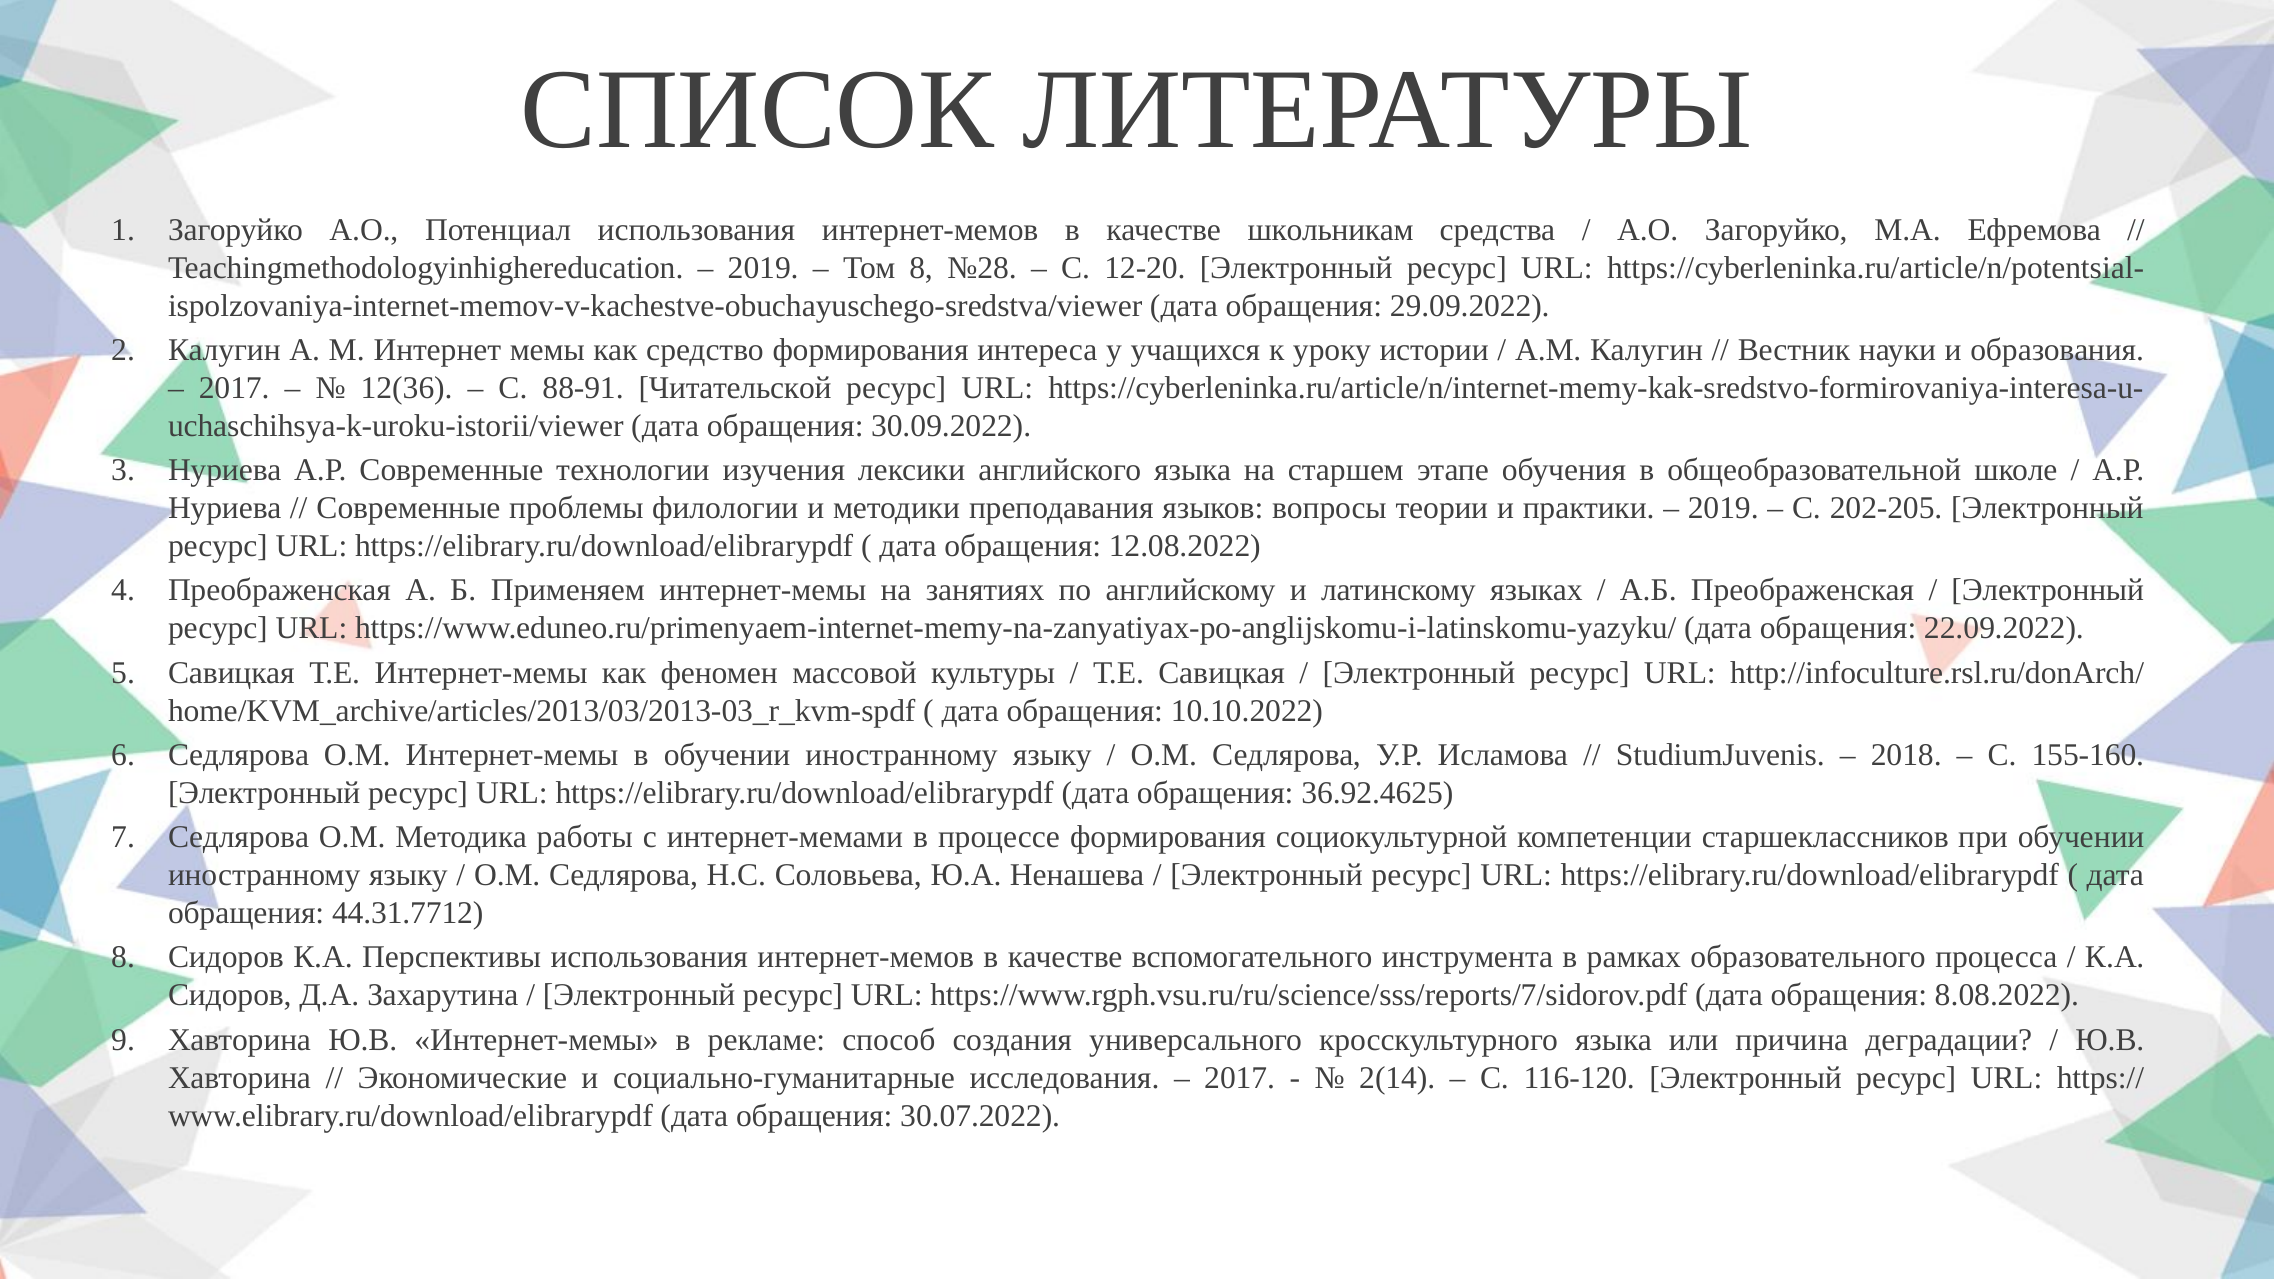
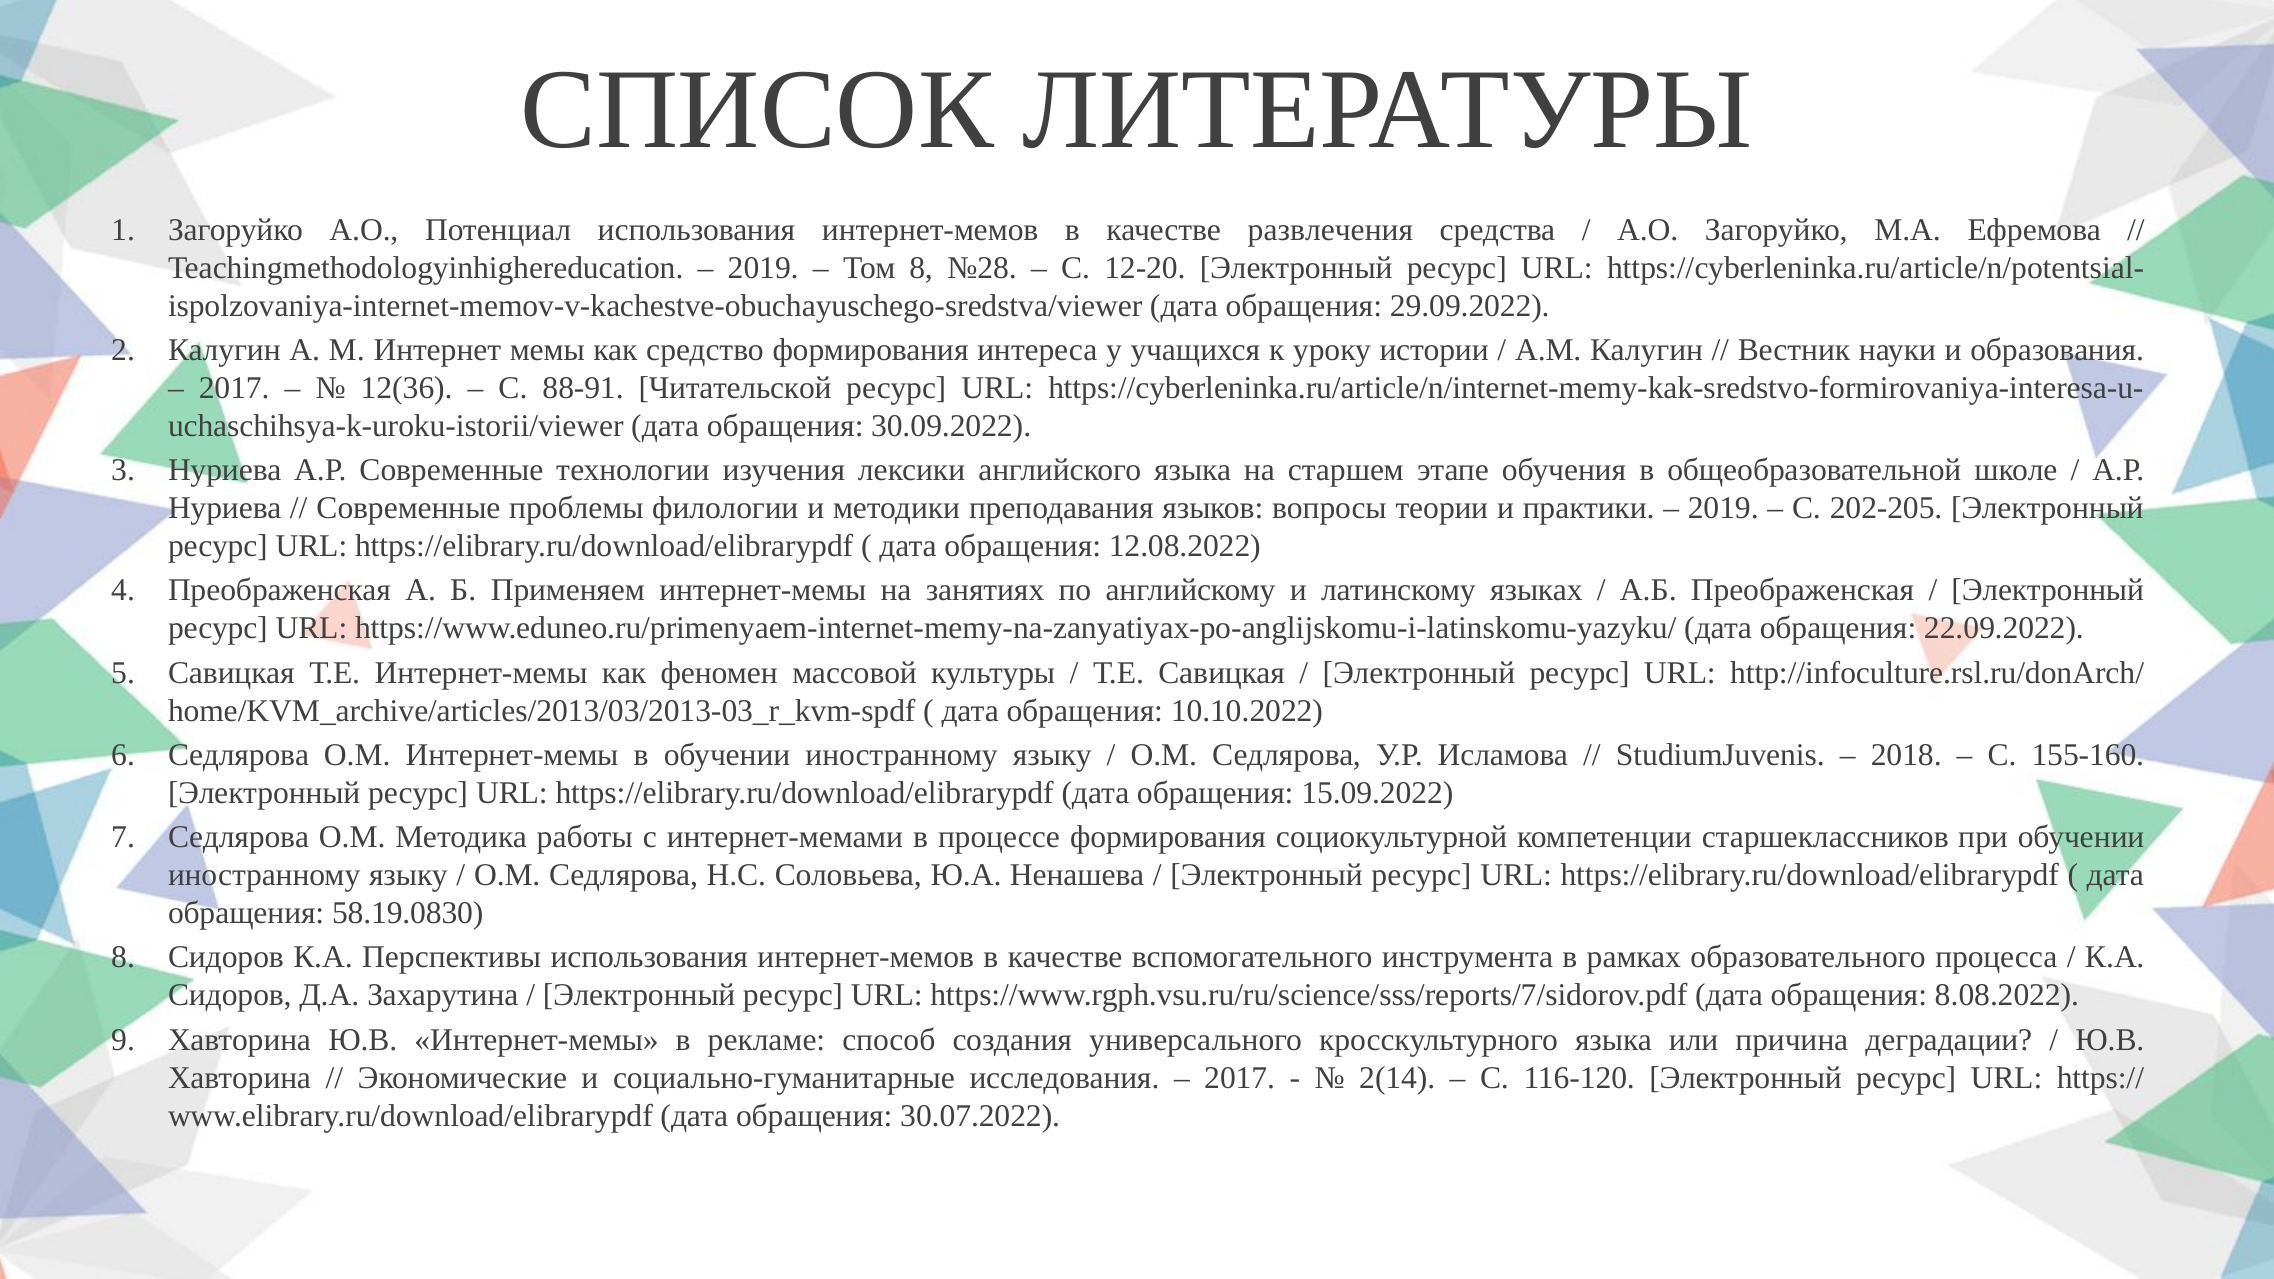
школьникам: школьникам -> развлечения (1330, 230)
36.92.4625: 36.92.4625 -> 15.09.2022 (1377, 793)
44.31.7712: 44.31.7712 -> 58.19.0830 (408, 913)
